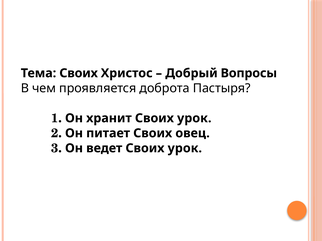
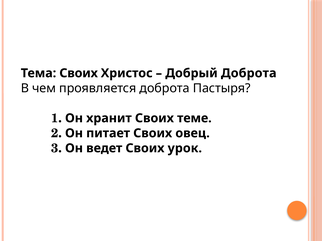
Добрый Вопросы: Вопросы -> Доброта (249, 73)
хранит Своих урок: урок -> теме (194, 118)
